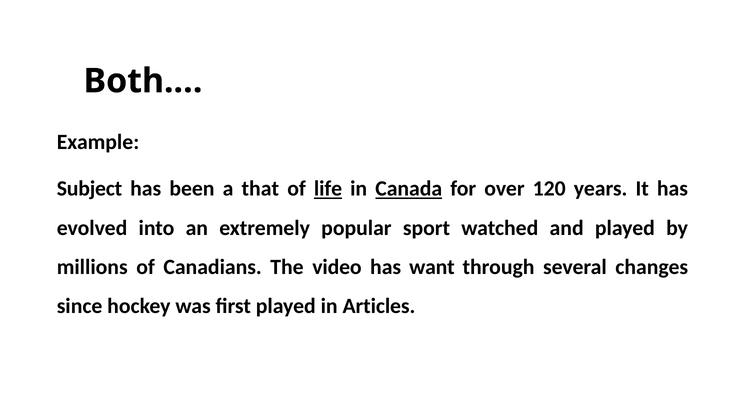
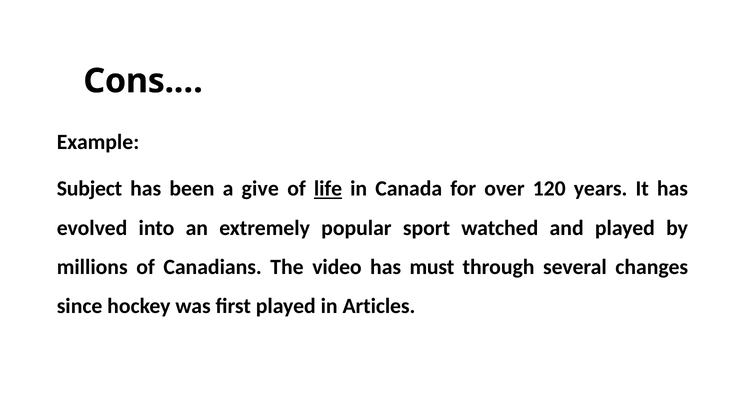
Both.…: Both.… -> Cons.… (143, 81)
that: that -> give (260, 189)
Canada underline: present -> none (409, 189)
want: want -> must (432, 267)
